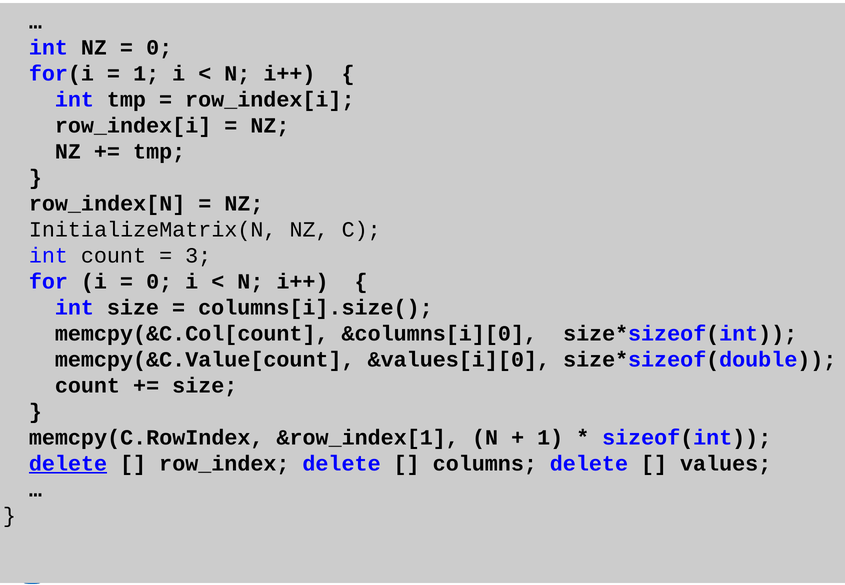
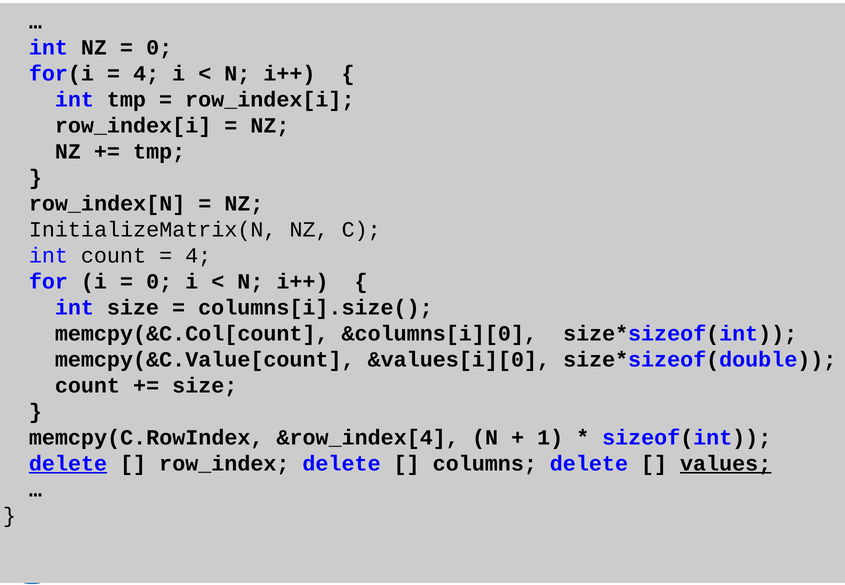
1: 1 -> 4 (146, 73)
3: 3 -> 4 (198, 255)
&row_index[1: &row_index[1 -> &row_index[4 (368, 438)
values underline: none -> present (726, 464)
